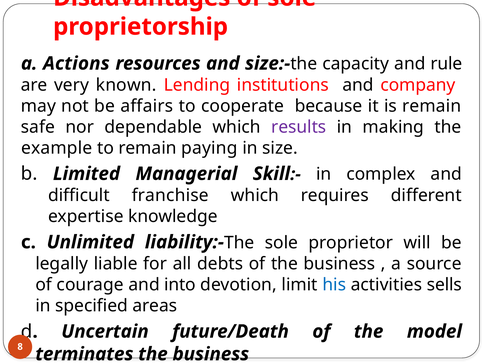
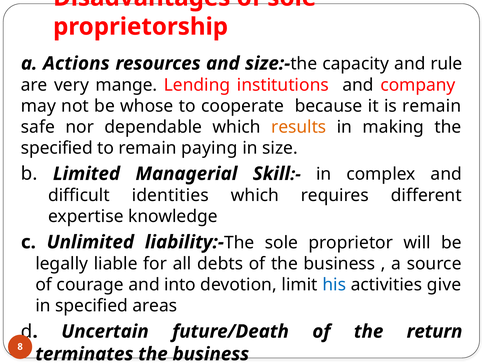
known: known -> mange (126, 85)
affairs: affairs -> whose (147, 106)
results colour: purple -> orange (299, 127)
example: example -> specified (57, 148)
franchise: franchise -> identities (170, 195)
sells: sells -> give (444, 284)
model: model -> return (435, 331)
